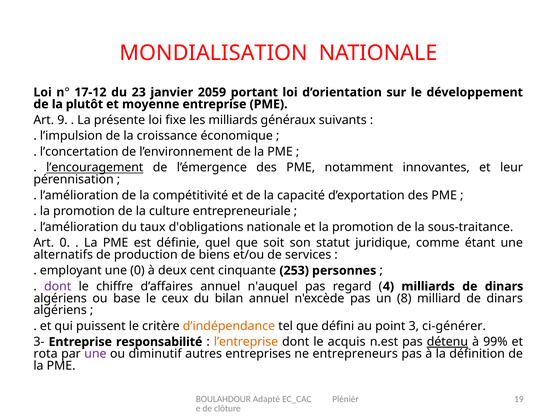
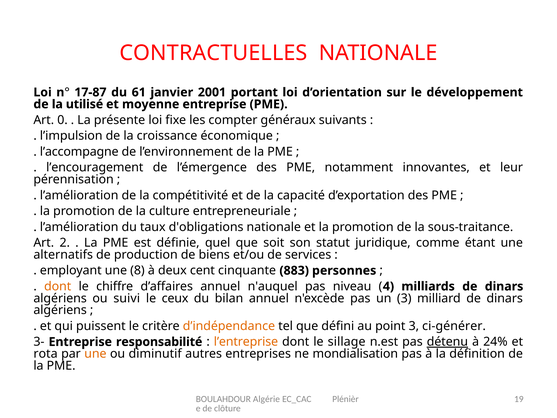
MONDIALISATION: MONDIALISATION -> CONTRACTUELLES (214, 53)
17-12: 17-12 -> 17-87 (90, 92)
23: 23 -> 61 (139, 92)
2059: 2059 -> 2001 (212, 92)
plutôt: plutôt -> utilisé (84, 104)
9: 9 -> 0 (63, 120)
les milliards: milliards -> compter (233, 120)
l’concertation: l’concertation -> l’accompagne (79, 152)
l’encouragement underline: present -> none (95, 167)
Art 0: 0 -> 2 (65, 243)
une 0: 0 -> 8 (137, 270)
253: 253 -> 883 (294, 270)
dont colour: purple -> orange (58, 286)
regard: regard -> niveau (352, 286)
base: base -> suivi (127, 298)
un 8: 8 -> 3 (404, 298)
acquis: acquis -> sillage (347, 342)
99%: 99% -> 24% (495, 342)
une colour: purple -> orange (95, 354)
entrepreneurs: entrepreneurs -> mondialisation (355, 354)
Adapté: Adapté -> Algérie (266, 399)
